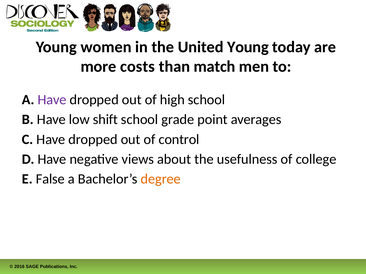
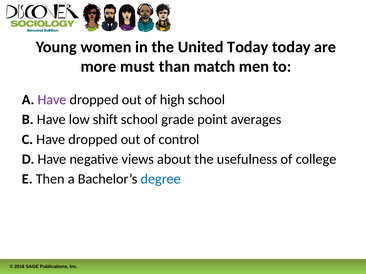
United Young: Young -> Today (248, 47)
costs: costs -> must (138, 67)
False: False -> Then (50, 179)
degree colour: orange -> blue (161, 179)
